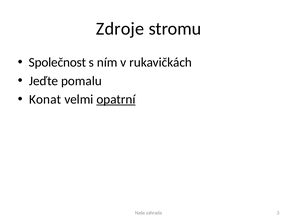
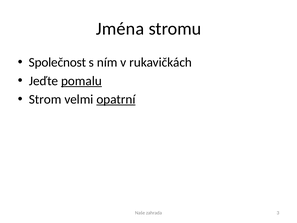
Zdroje: Zdroje -> Jména (120, 29)
pomalu underline: none -> present (81, 81)
Konat: Konat -> Strom (45, 99)
